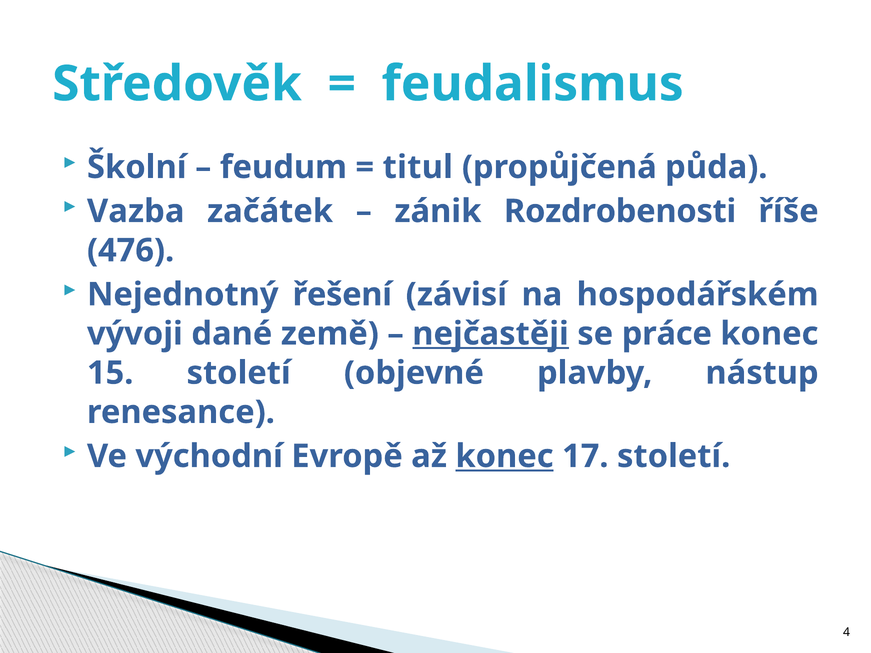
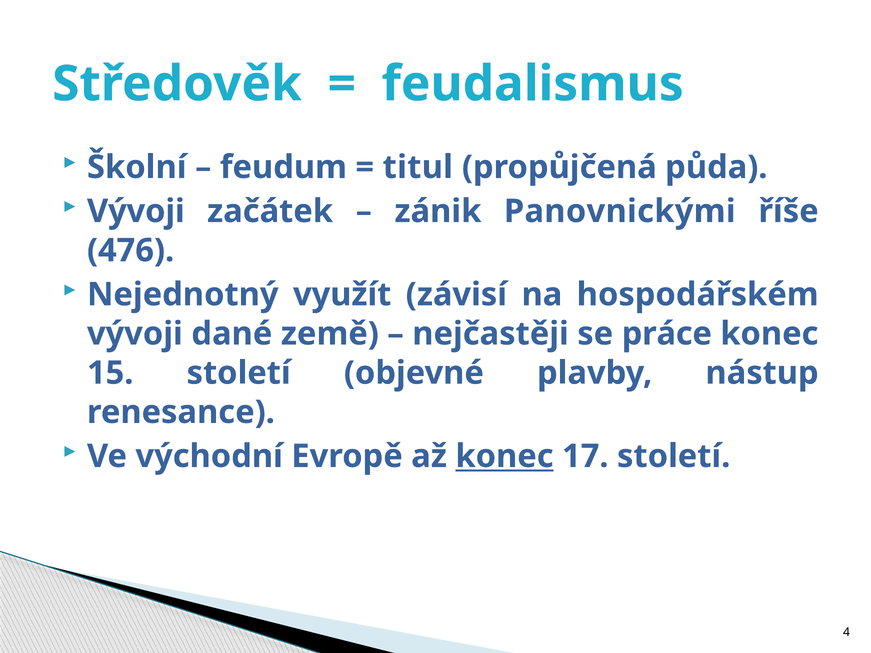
Vazba: Vazba -> Vývoji (136, 211)
Rozdrobenosti: Rozdrobenosti -> Panovnickými (620, 211)
řešení: řešení -> využít (342, 295)
nejčastěji underline: present -> none (491, 334)
